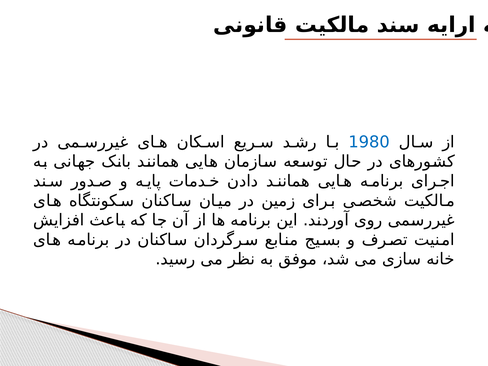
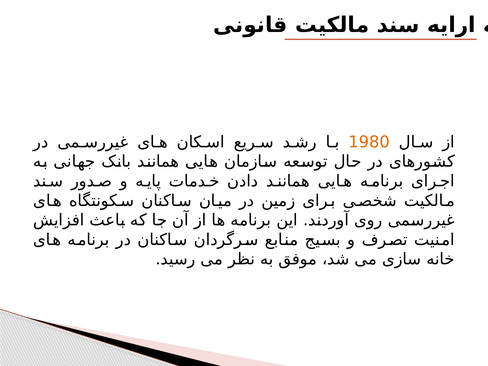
1980 colour: blue -> orange (369, 142)
